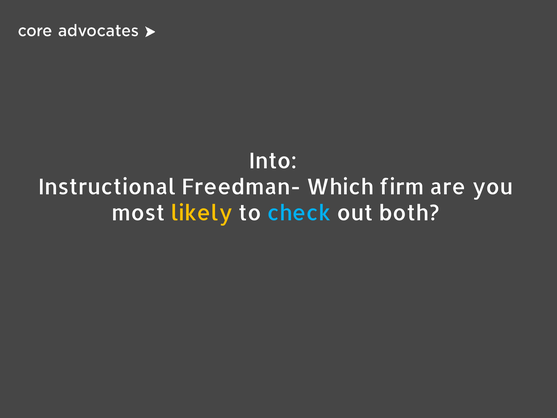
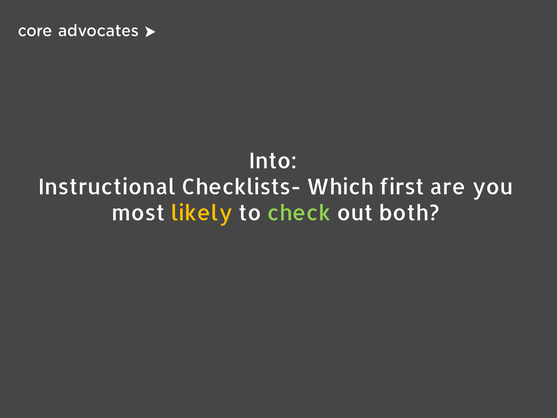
Freedman-: Freedman- -> Checklists- (241, 187)
firm: firm -> first (402, 187)
check colour: light blue -> light green (299, 213)
